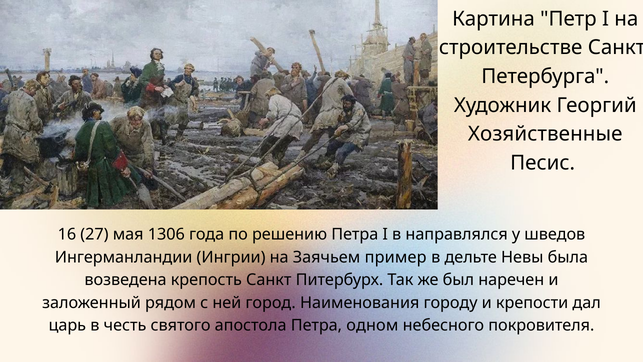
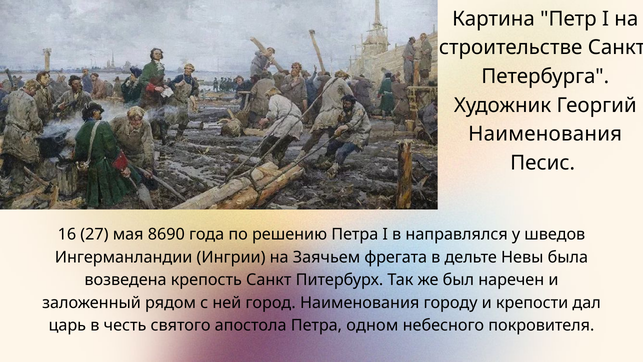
Хозяйственные: Хозяйственные -> Наименования (545, 134)
1306: 1306 -> 8690 (166, 234)
пример: пример -> фрегата (396, 257)
